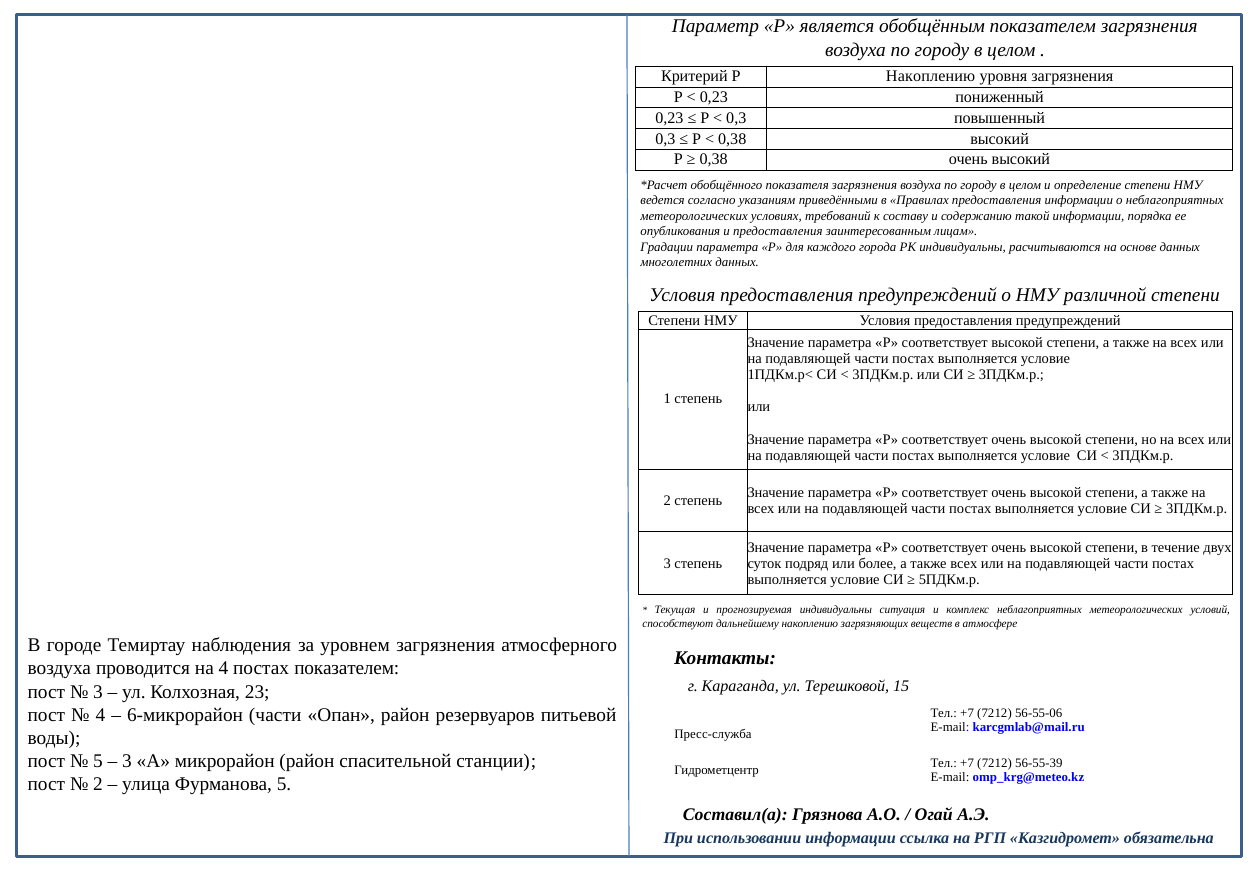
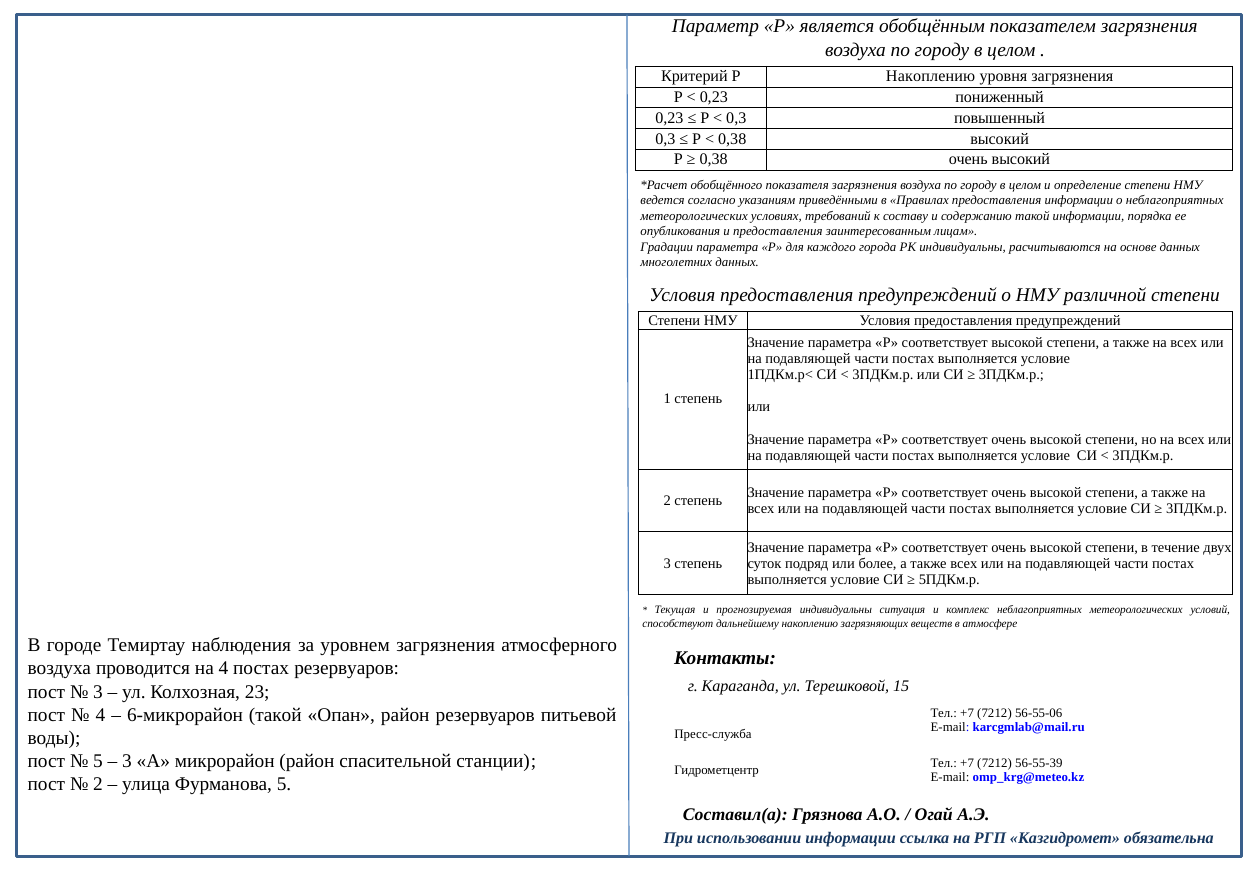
постах показателем: показателем -> резервуаров (347, 668)
6-микрорайон части: части -> такой (275, 715)
